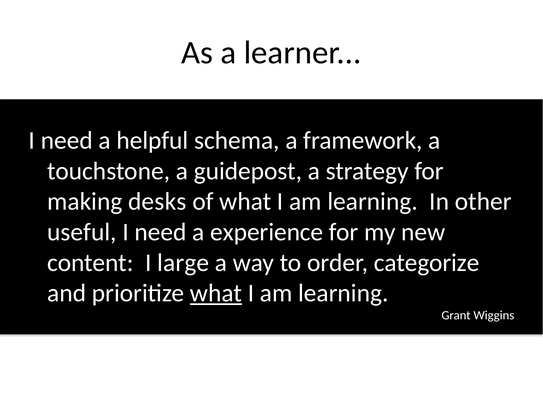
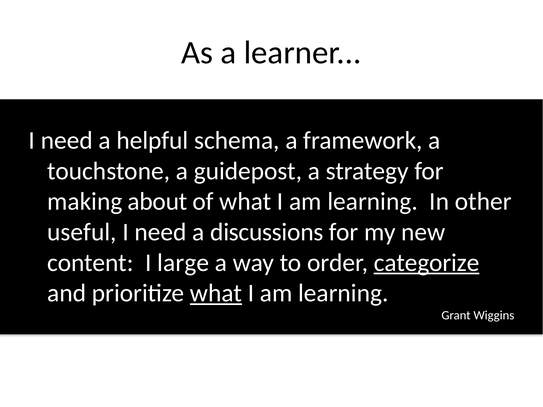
desks: desks -> about (157, 202)
experience: experience -> discussions (267, 232)
categorize underline: none -> present (427, 263)
